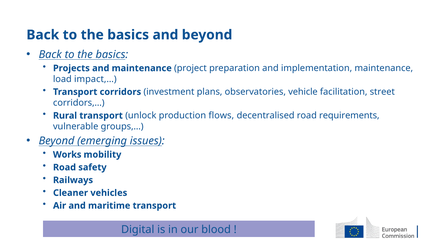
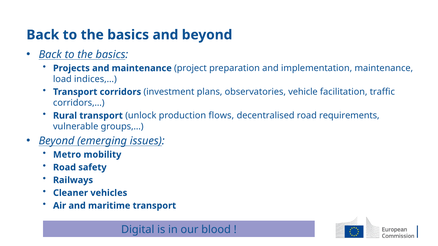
impact,…: impact,… -> indices,… (95, 79)
street: street -> traffic (382, 92)
Works: Works -> Metro (67, 155)
